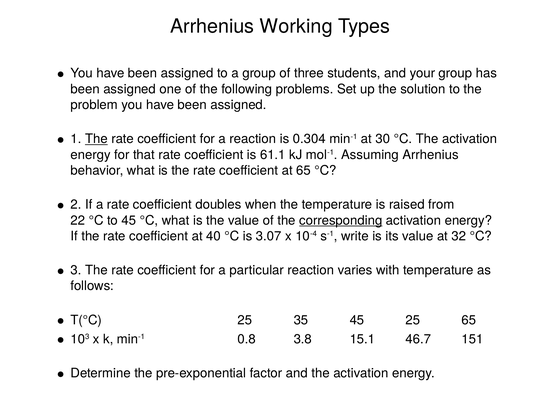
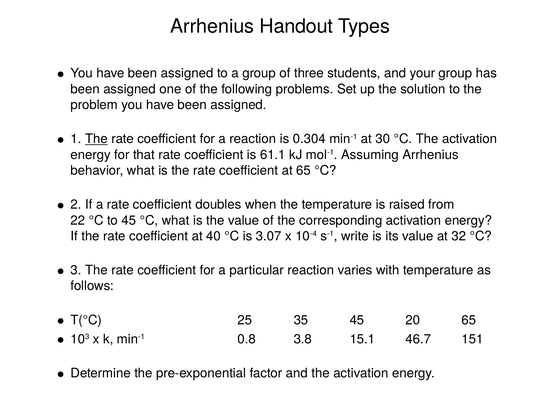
Working: Working -> Handout (296, 26)
corresponding underline: present -> none (341, 220)
45 25: 25 -> 20 (413, 320)
